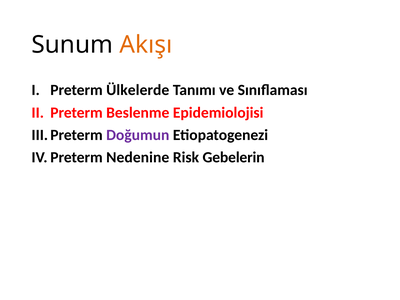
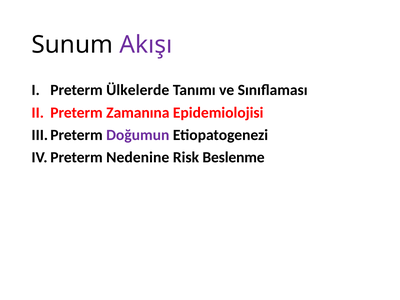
Akışı colour: orange -> purple (146, 45)
Beslenme: Beslenme -> Zamanına (138, 113)
Gebelerin: Gebelerin -> Beslenme (234, 157)
